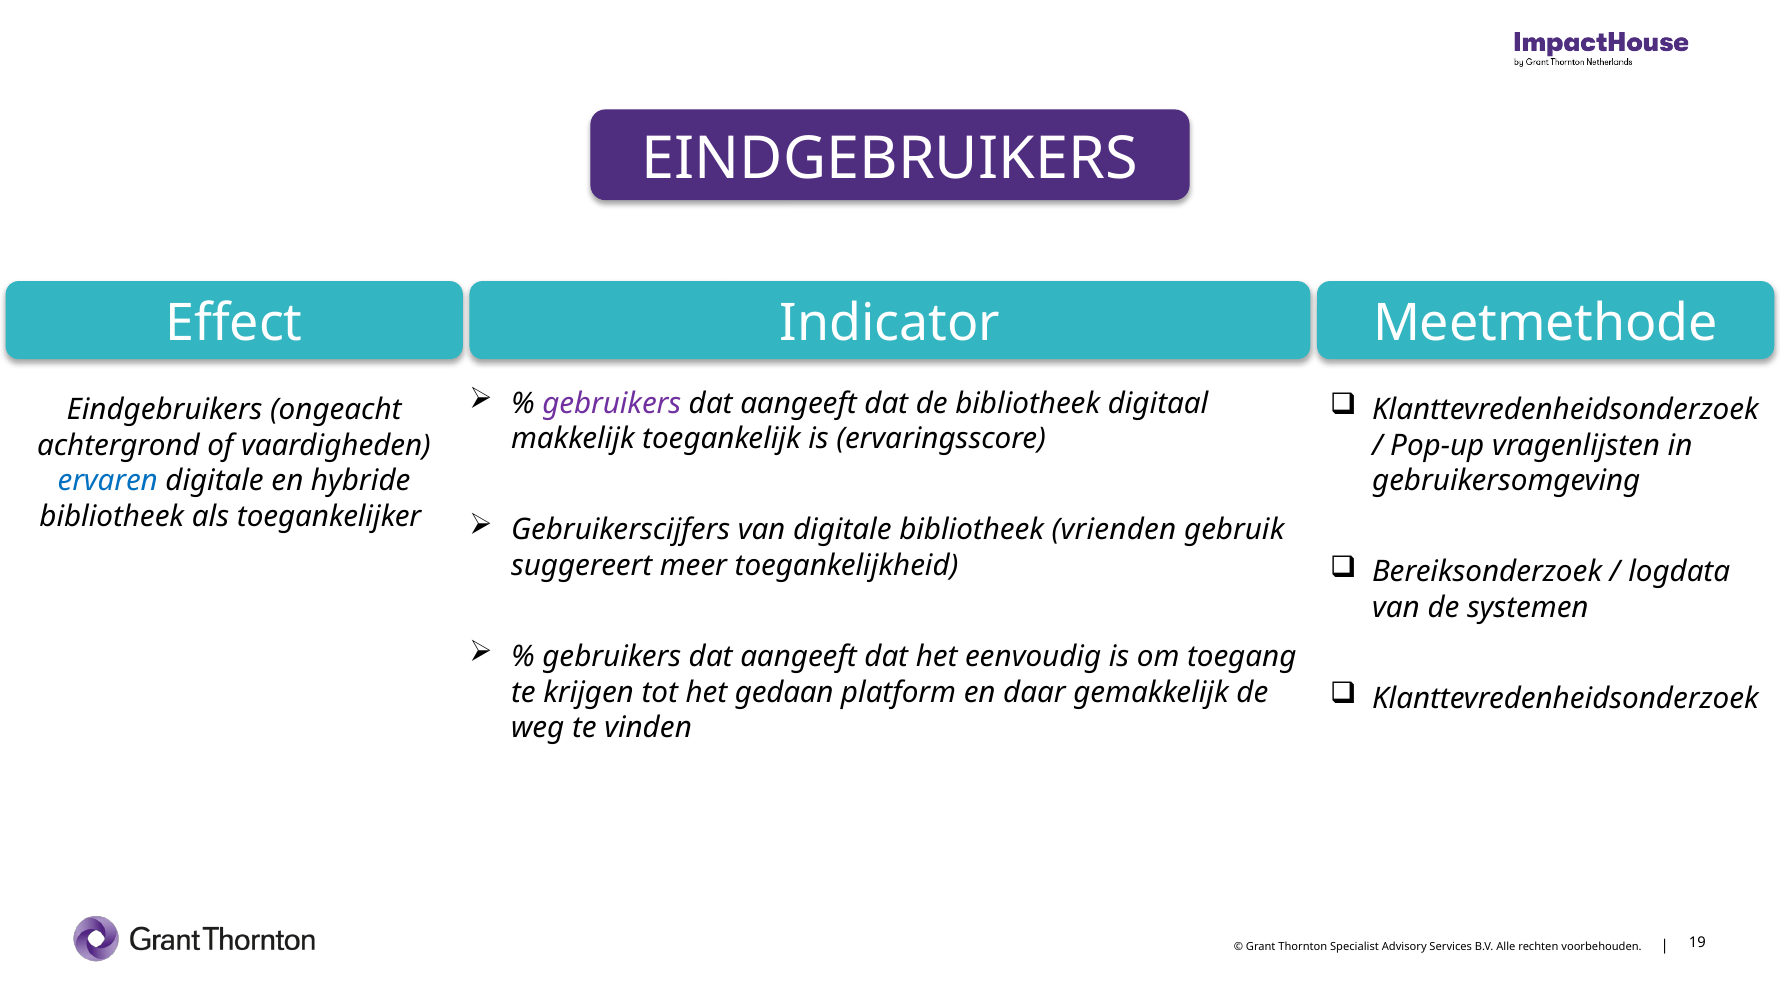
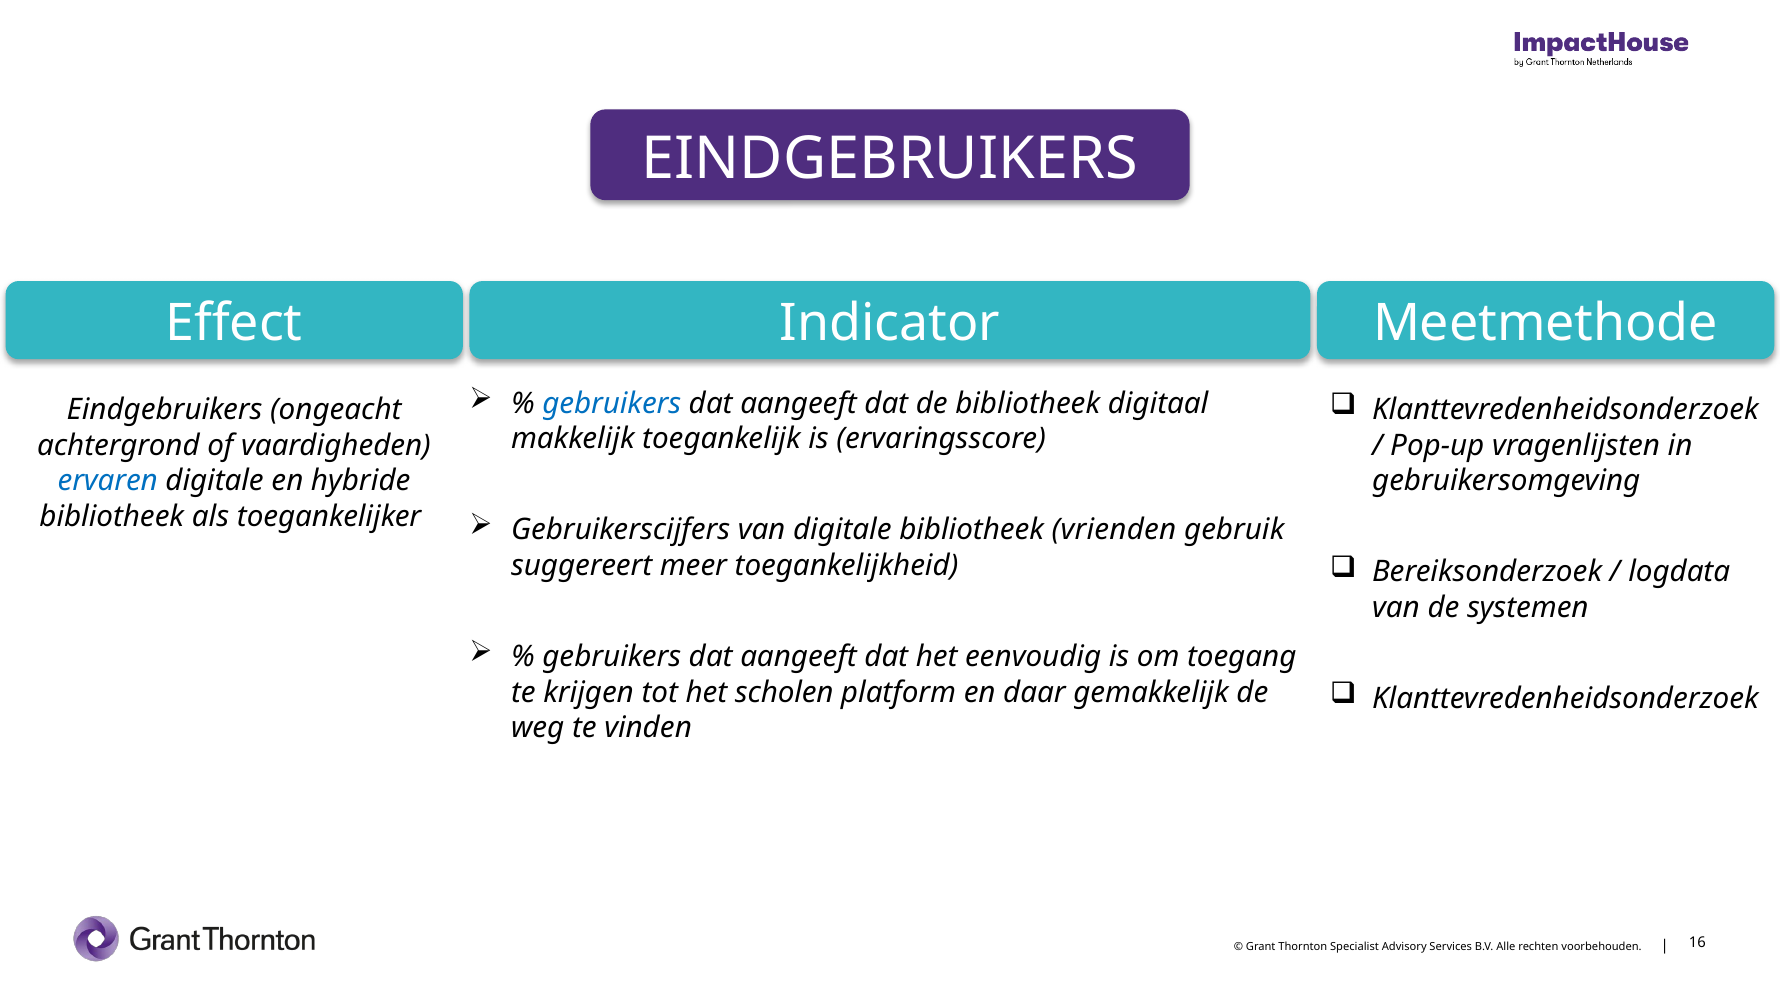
gebruikers colour: purple -> blue (612, 403)
gedaan: gedaan -> scholen (784, 692)
19: 19 -> 16 (1697, 943)
